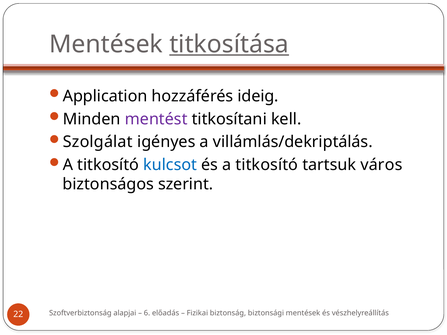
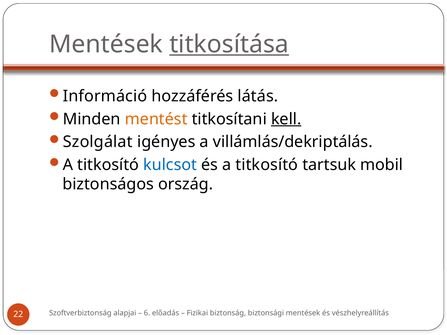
Application: Application -> Információ (105, 96)
ideig: ideig -> látás (258, 96)
mentést colour: purple -> orange (156, 119)
kell underline: none -> present (286, 119)
város: város -> mobil (382, 165)
szerint: szerint -> ország (186, 184)
